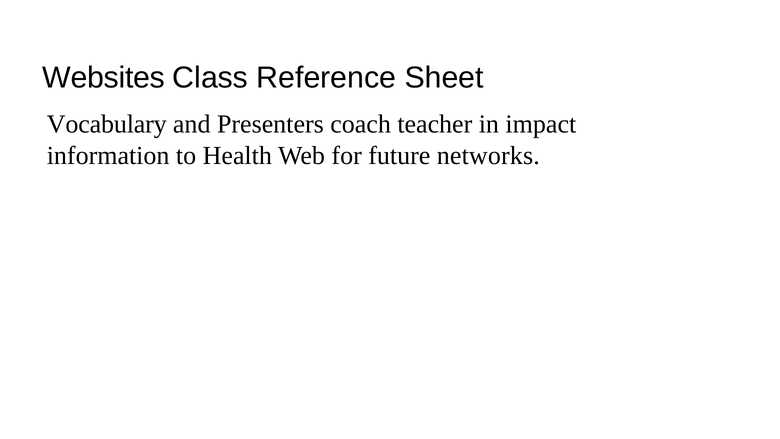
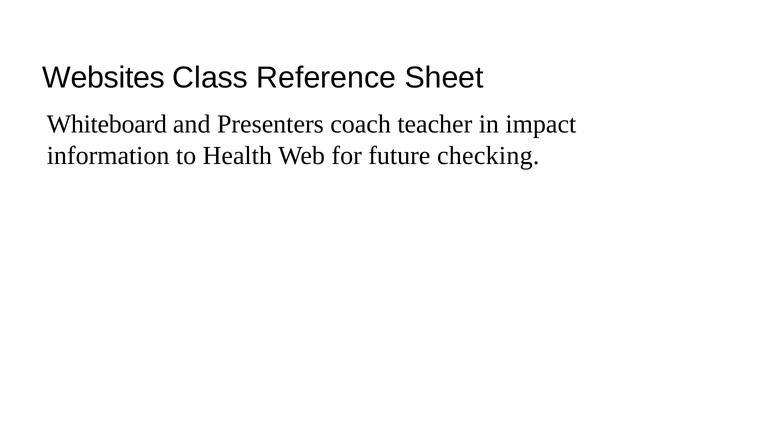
Vocabulary: Vocabulary -> Whiteboard (107, 124)
networks: networks -> checking (488, 155)
